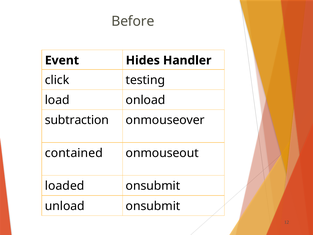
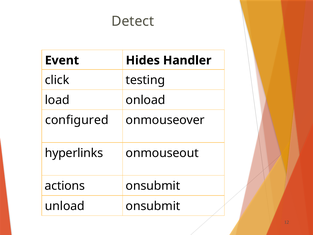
Before: Before -> Detect (133, 21)
subtraction: subtraction -> configured (77, 120)
contained: contained -> hyperlinks (74, 153)
loaded: loaded -> actions (65, 186)
